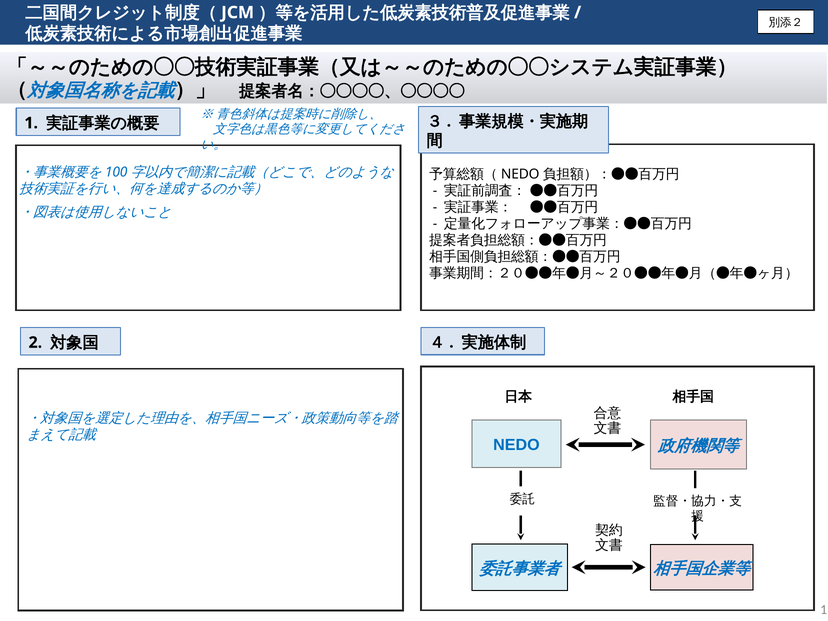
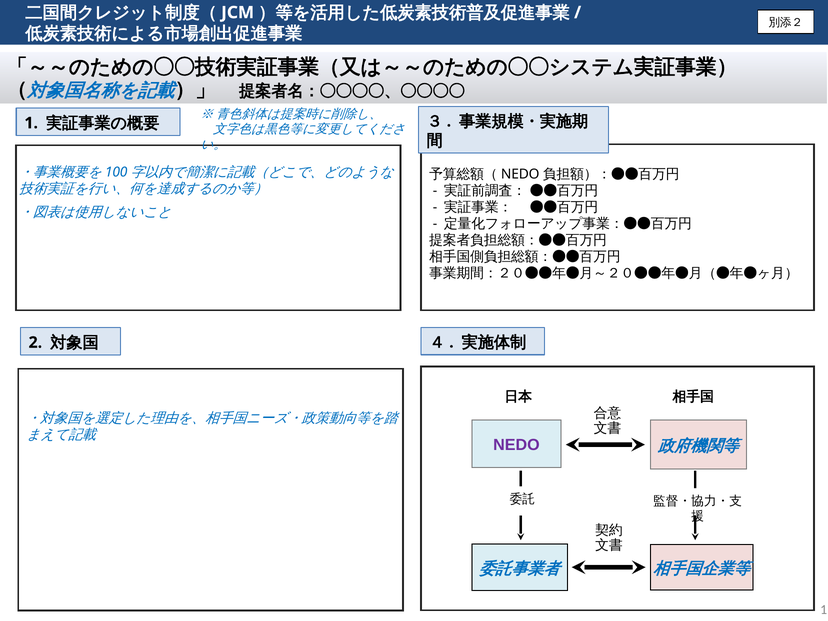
NEDO colour: blue -> purple (516, 445)
